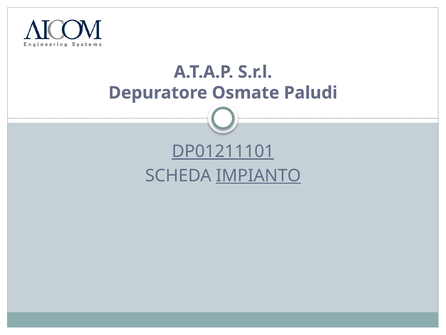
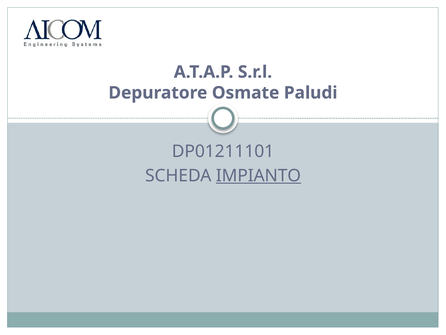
DP01211101 underline: present -> none (223, 151)
